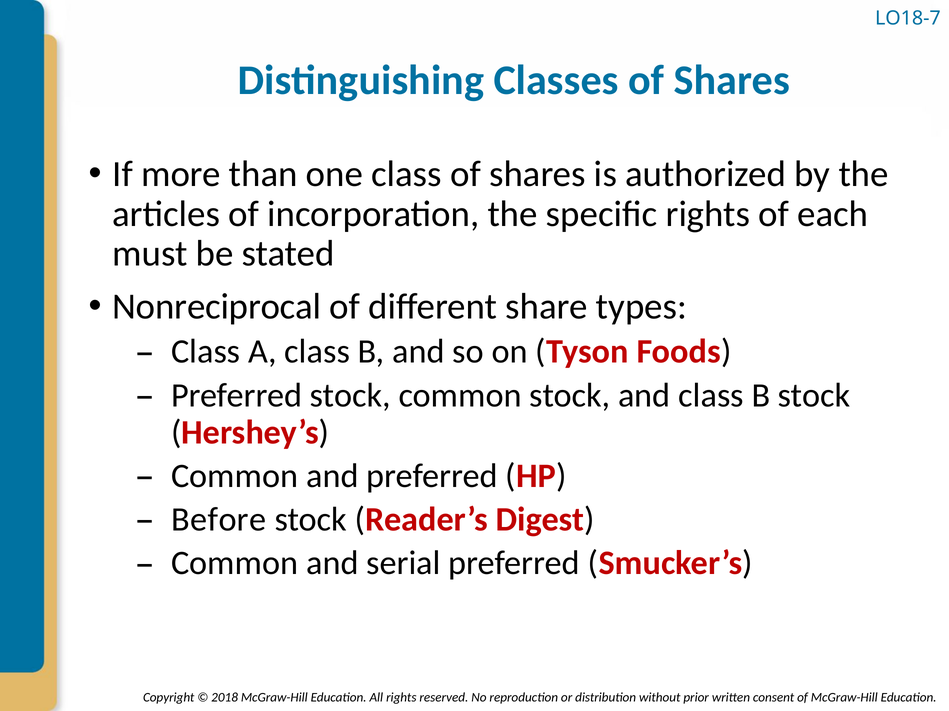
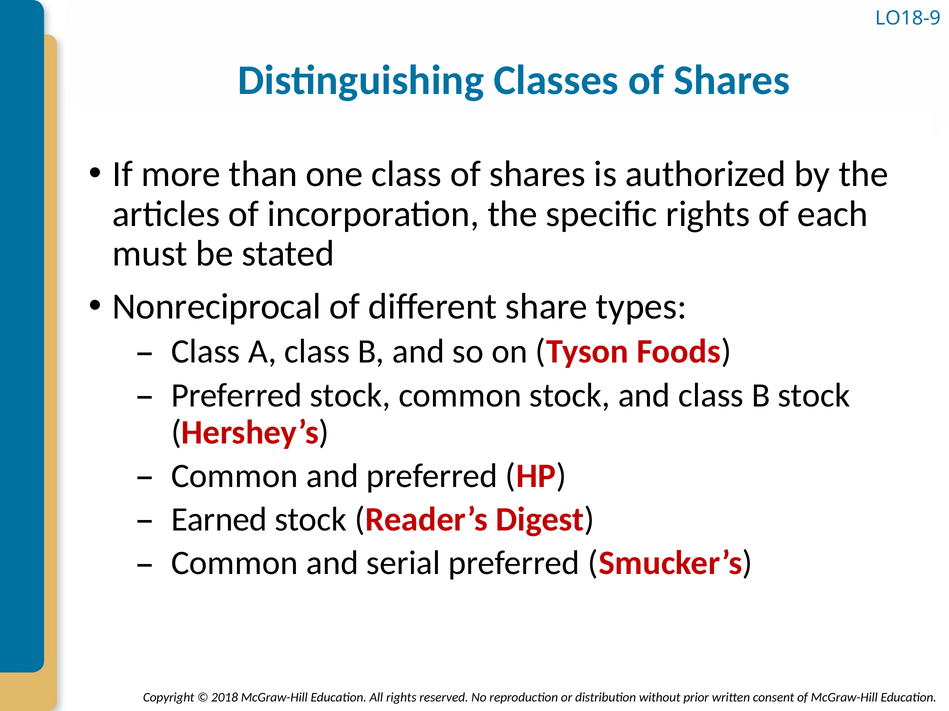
LO18-7: LO18-7 -> LO18-9 (908, 18)
Before: Before -> Earned (219, 520)
